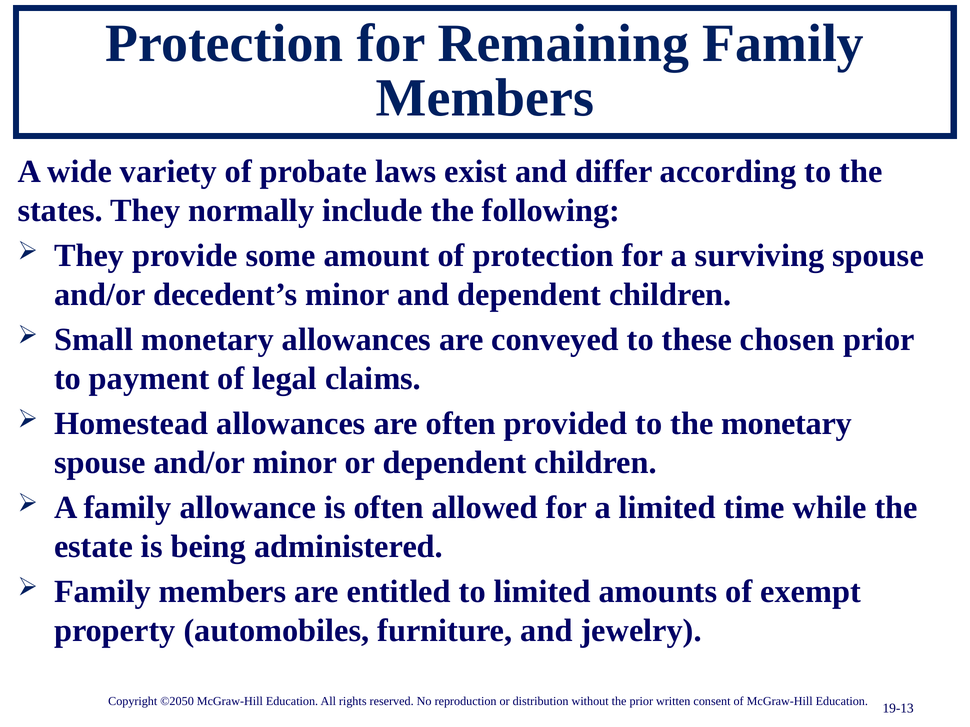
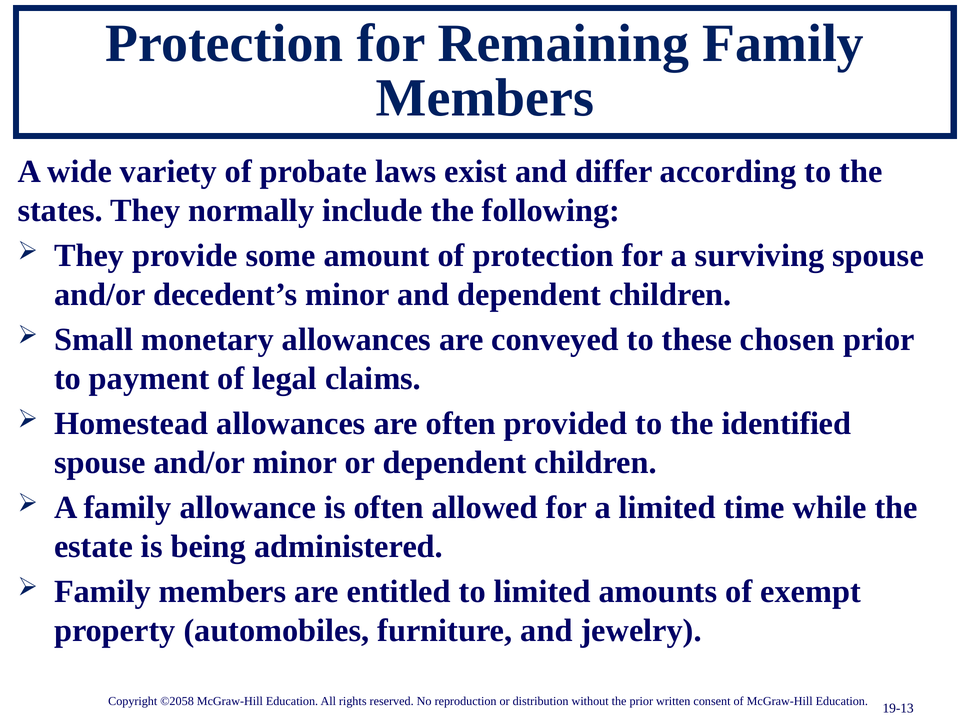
the monetary: monetary -> identified (786, 424)
©2050: ©2050 -> ©2058 (177, 702)
